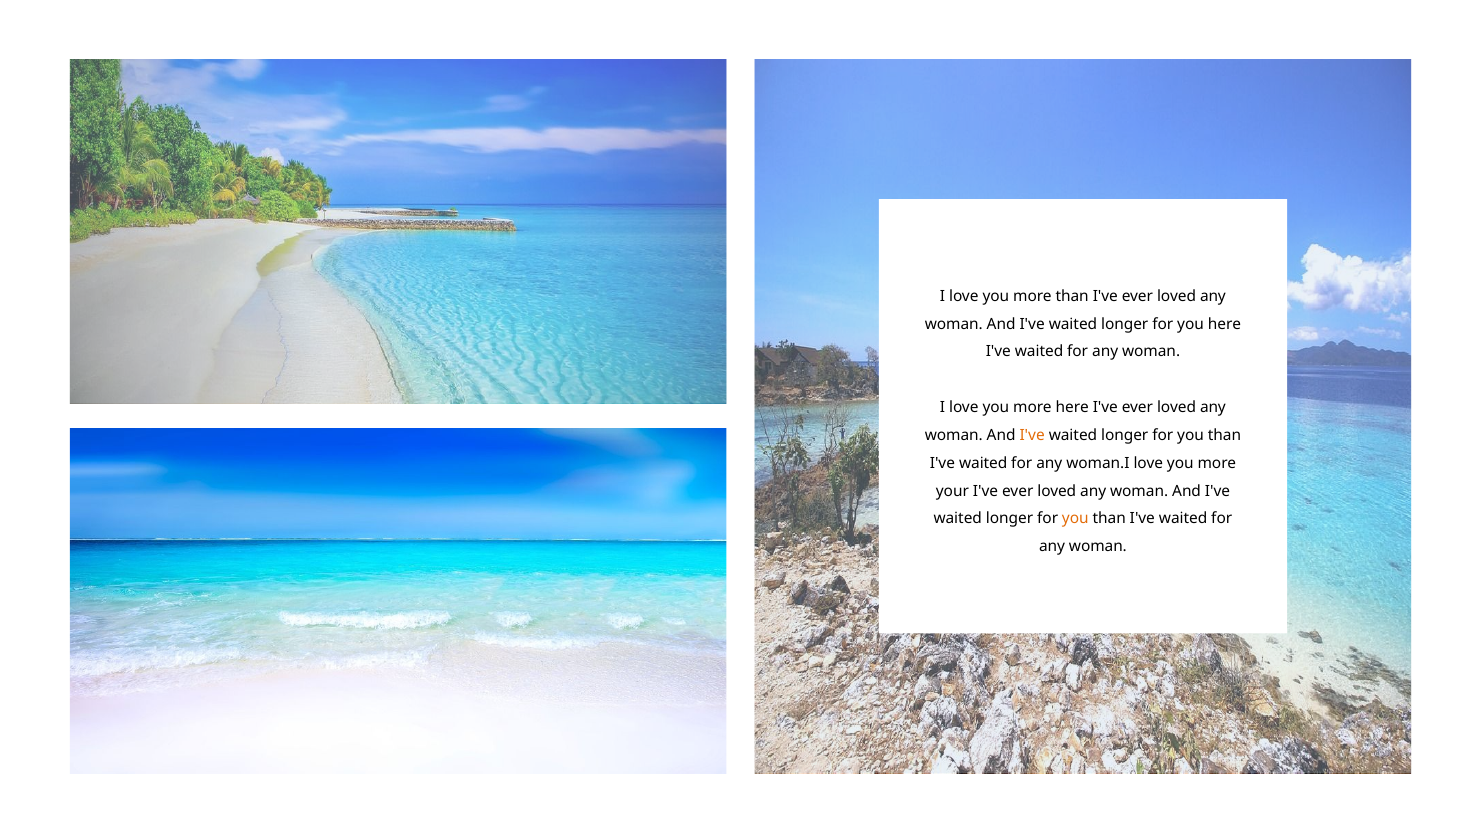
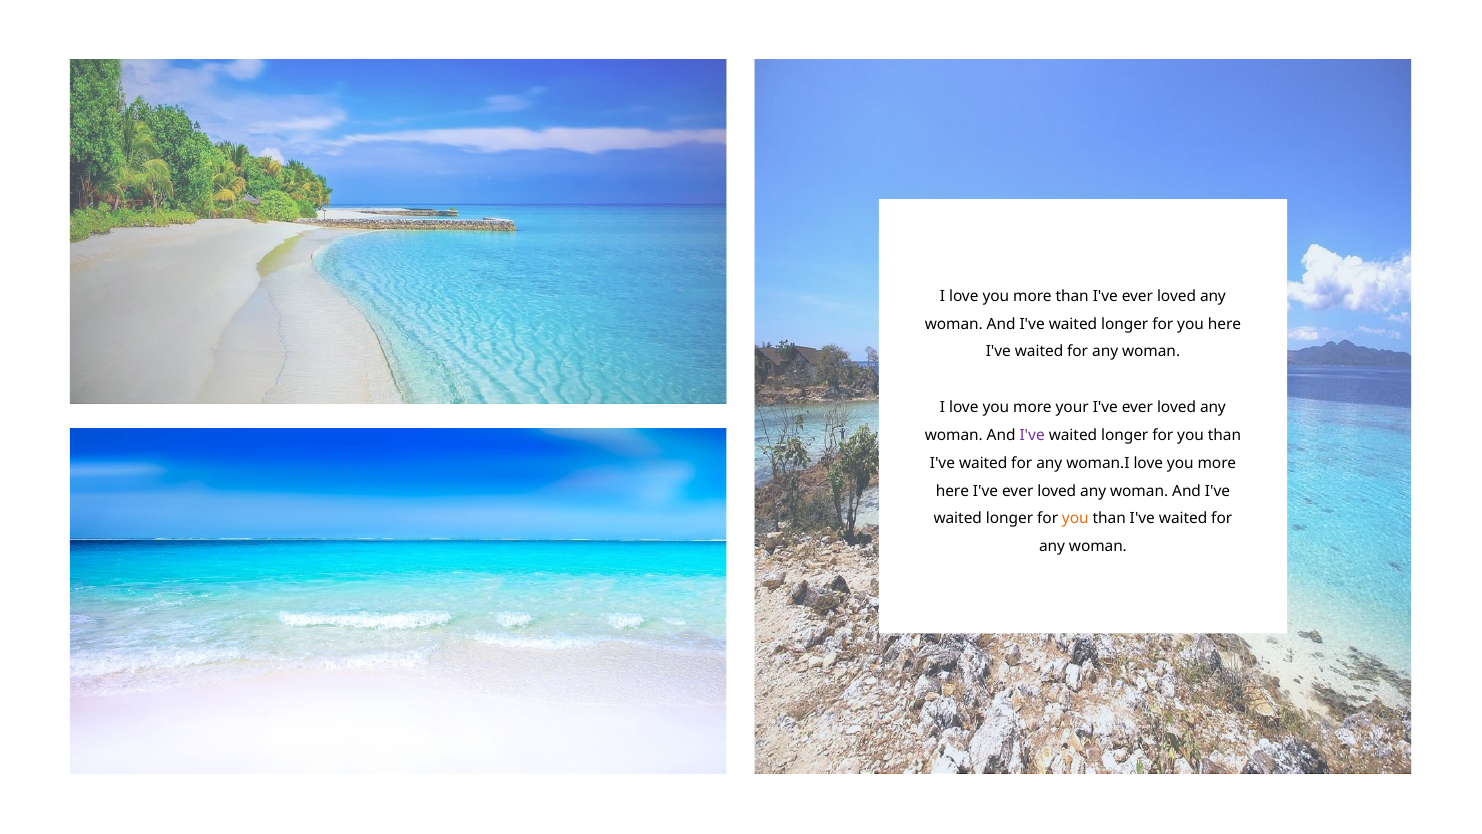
more here: here -> your (1072, 407)
I've colour: orange -> purple (1032, 435)
your: your -> here (952, 491)
